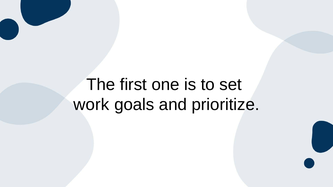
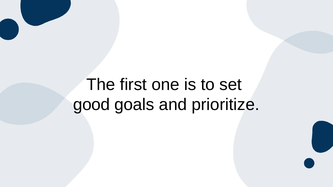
work: work -> good (92, 105)
